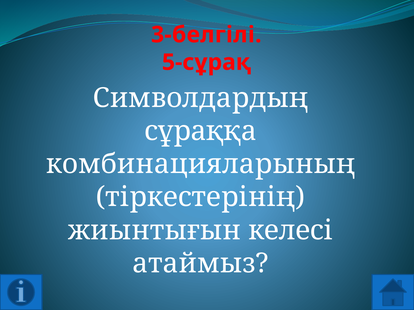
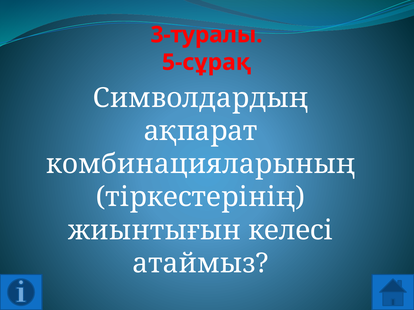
3-белгілі: 3-белгілі -> 3-туралы (207, 35)
сұраққа: сұраққа -> ақпарат (201, 131)
